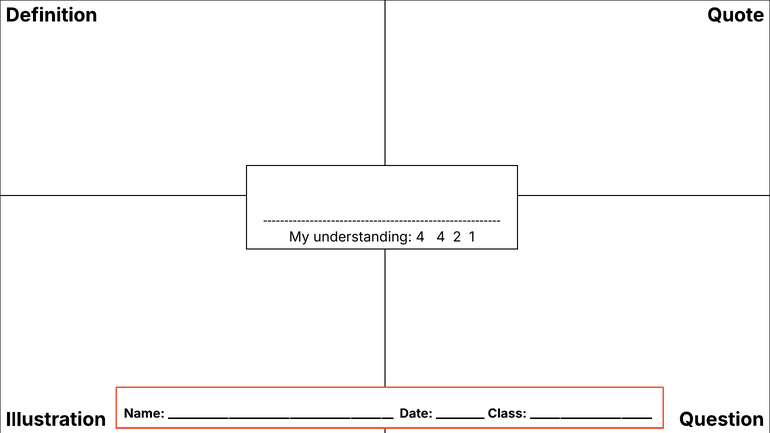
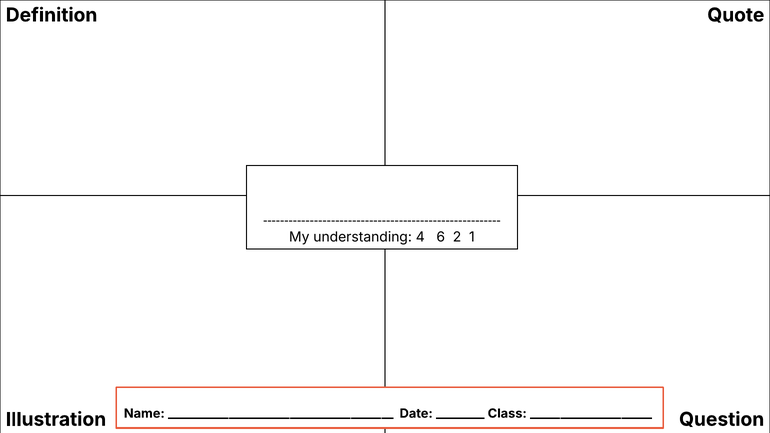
4 4: 4 -> 6 (441, 237)
